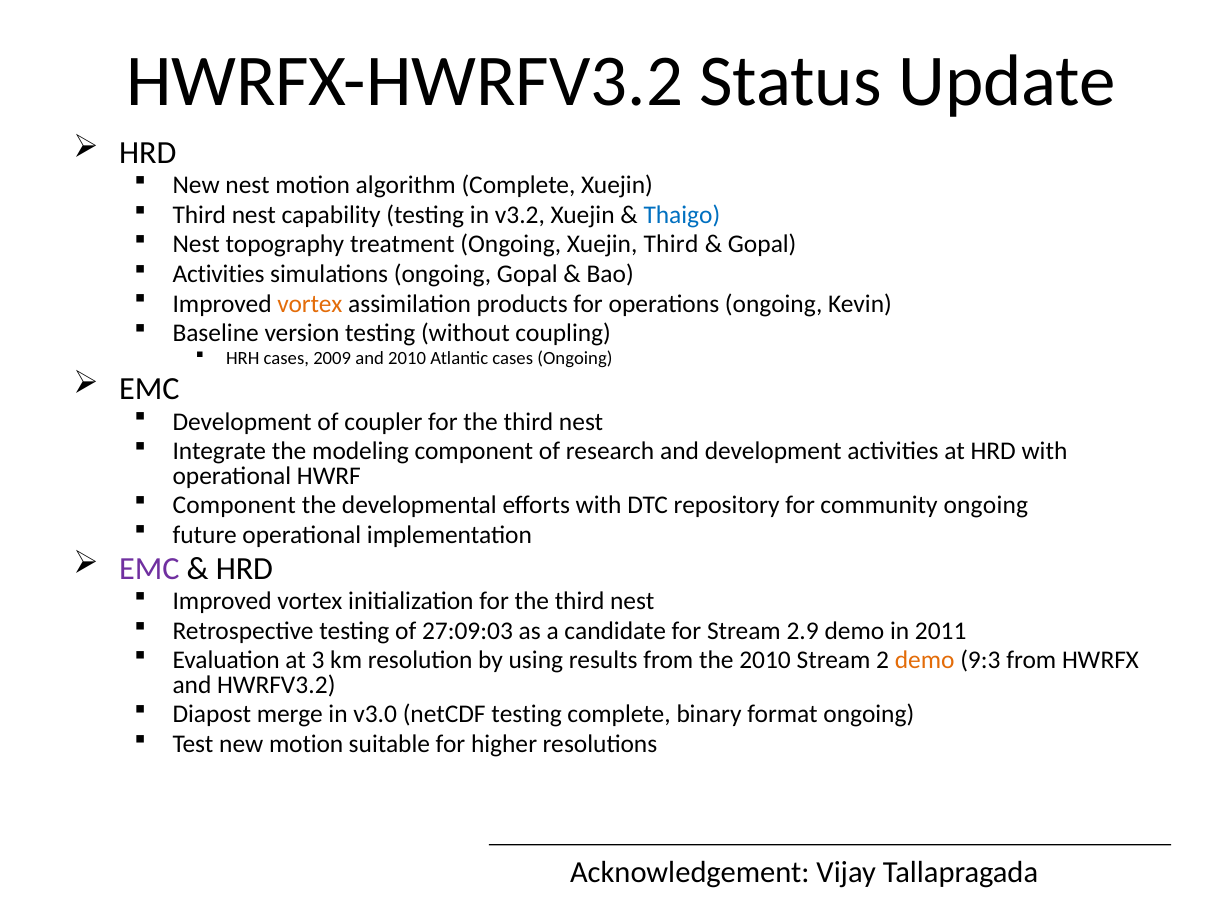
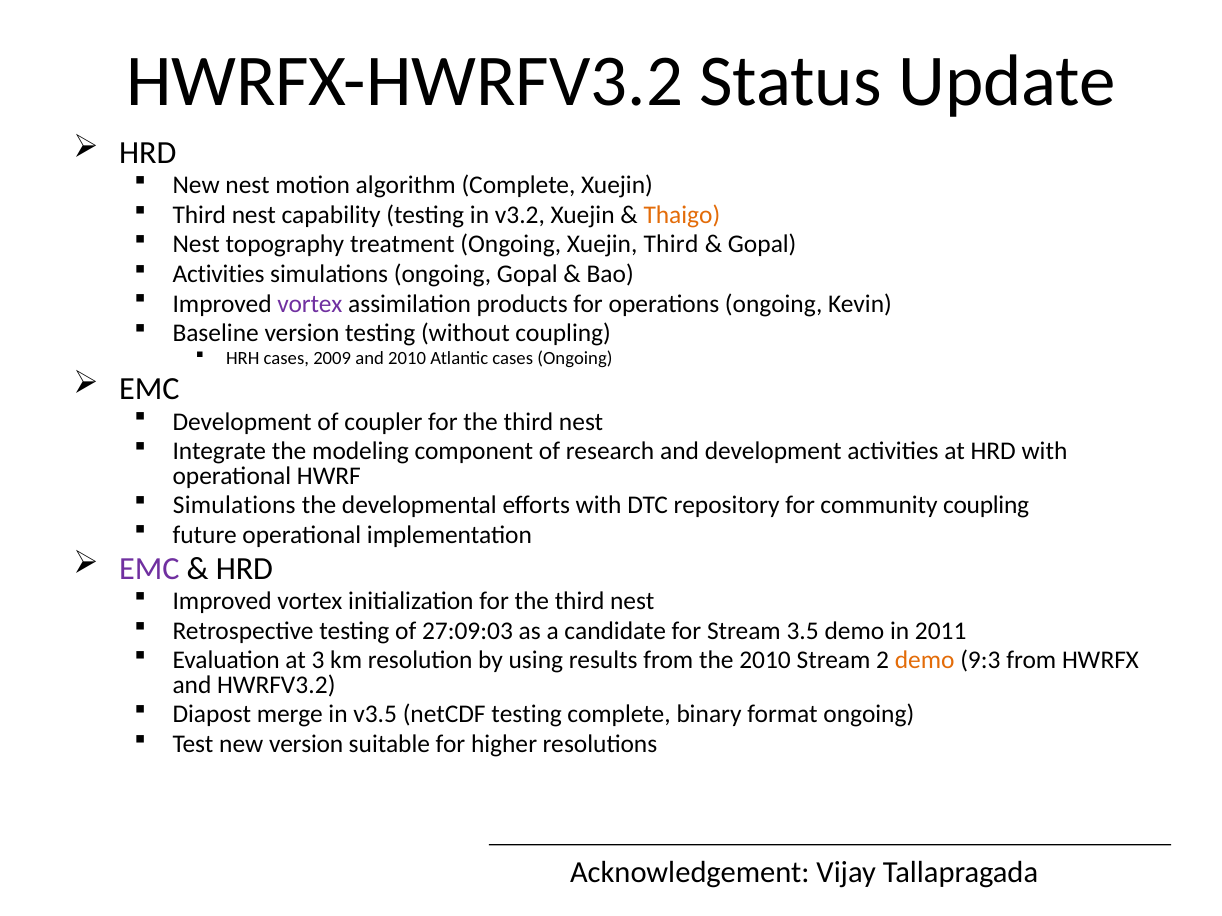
Thaigo colour: blue -> orange (682, 215)
vortex colour: orange -> purple (310, 304)
Component: Component -> Simulations (234, 505)
community ongoing: ongoing -> coupling (986, 505)
2.9: 2.9 -> 3.5 (803, 631)
v3.0: v3.0 -> v3.5 (375, 715)
new motion: motion -> version (306, 744)
